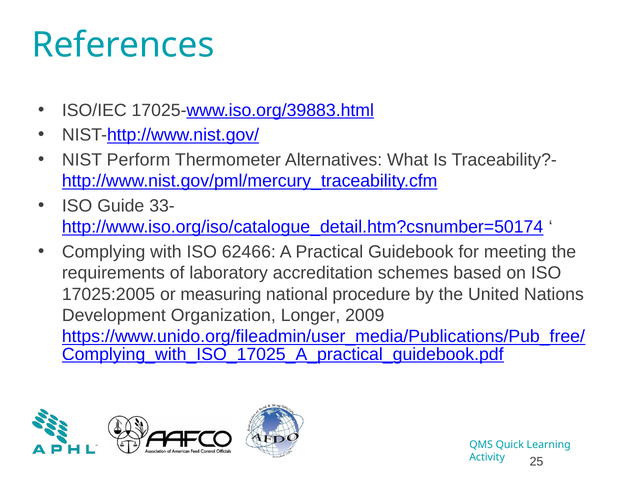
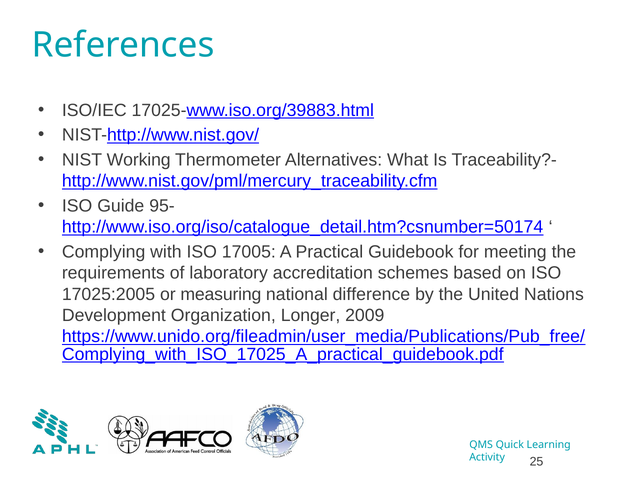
Perform: Perform -> Working (139, 160)
33-: 33- -> 95- (162, 206)
62466: 62466 -> 17005 (249, 251)
procedure: procedure -> difference (371, 294)
